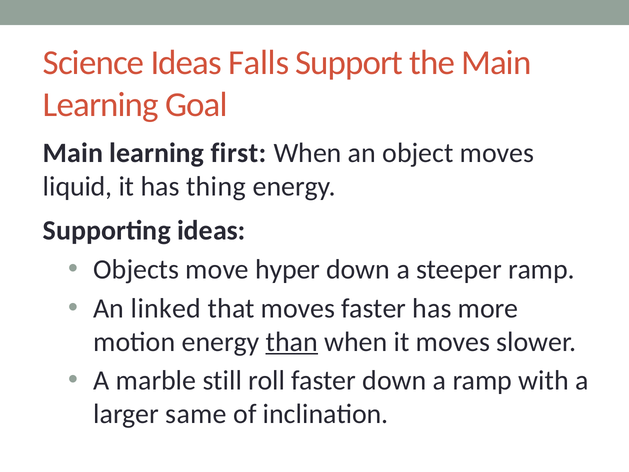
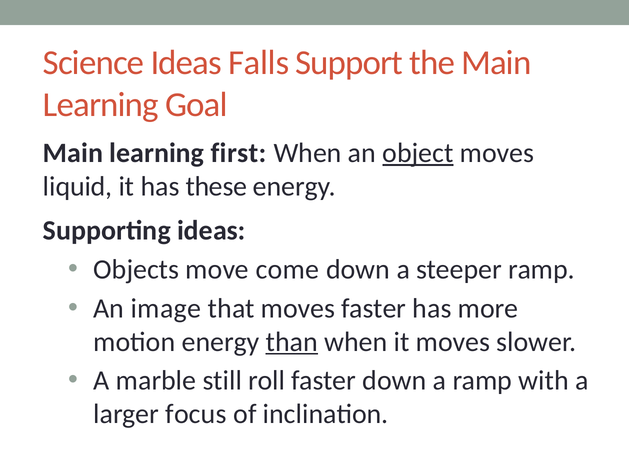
object underline: none -> present (418, 153)
thing: thing -> these (216, 186)
hyper: hyper -> come (287, 269)
linked: linked -> image (166, 308)
same: same -> focus (196, 414)
